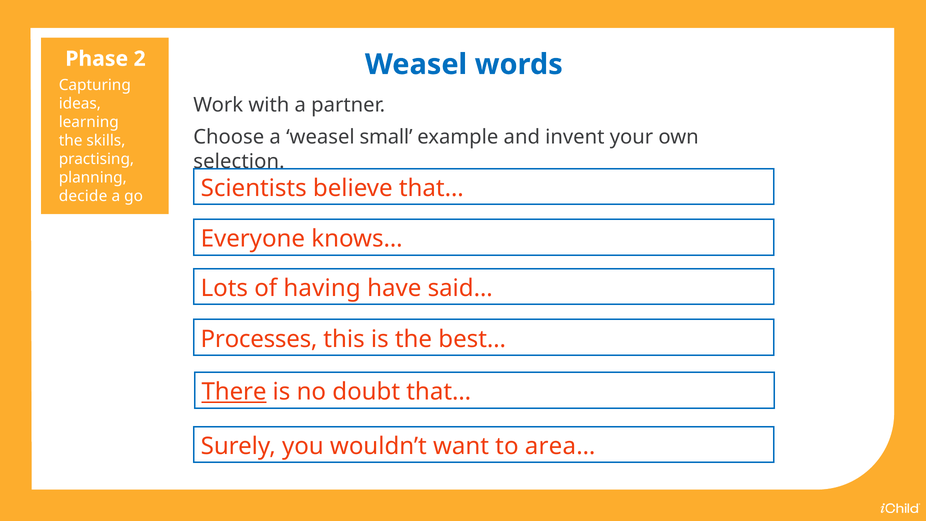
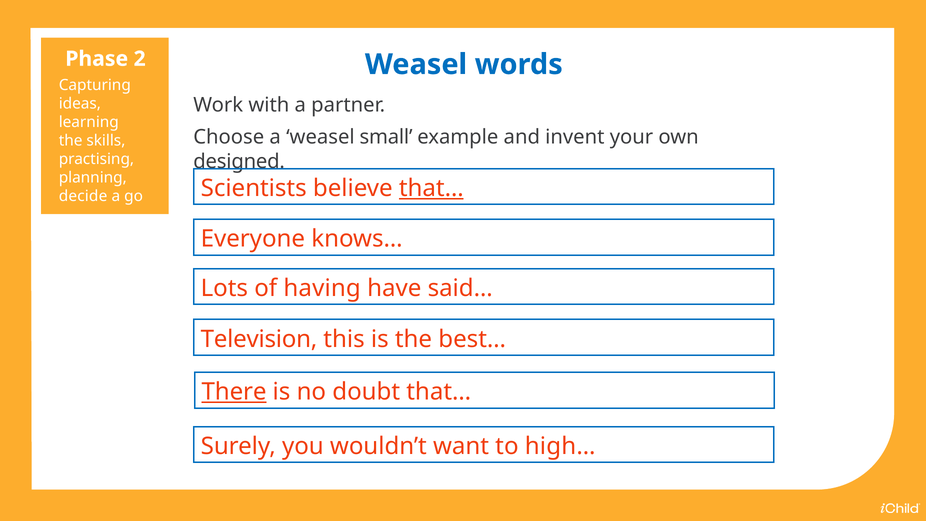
selection: selection -> designed (239, 162)
that… underline: none -> present (431, 188)
Processes: Processes -> Television (259, 339)
area…: area… -> high… (560, 446)
